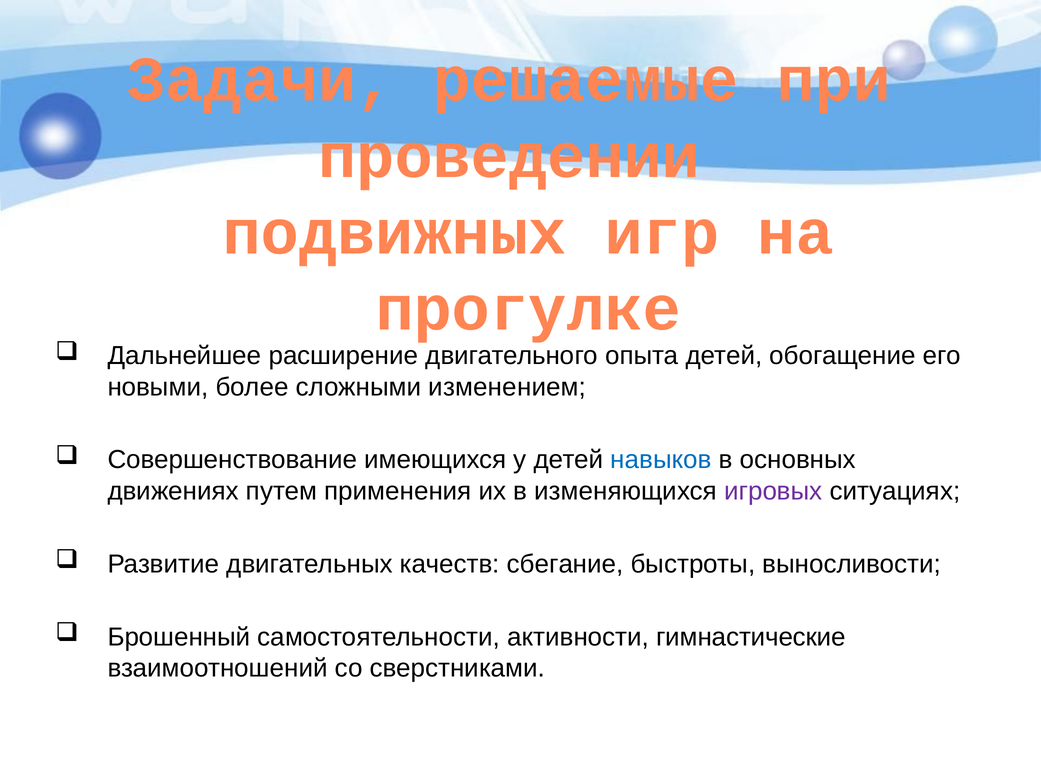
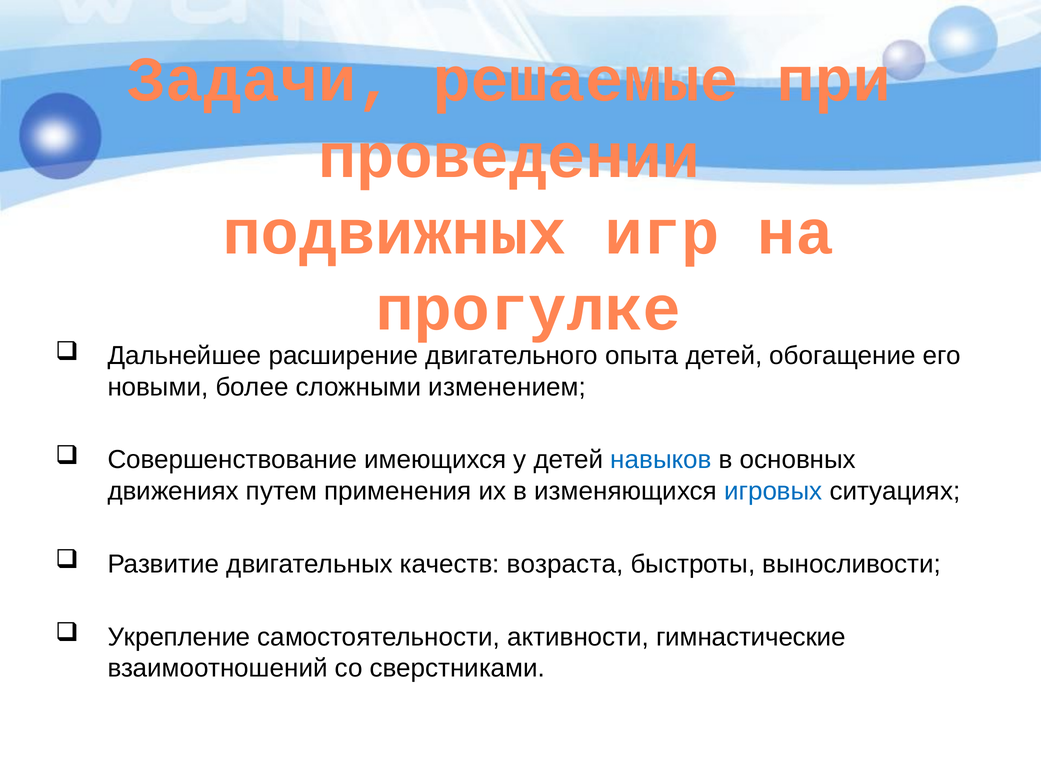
игровых colour: purple -> blue (773, 491)
сбегание: сбегание -> возраста (565, 564)
Брошенный: Брошенный -> Укрепление (179, 637)
